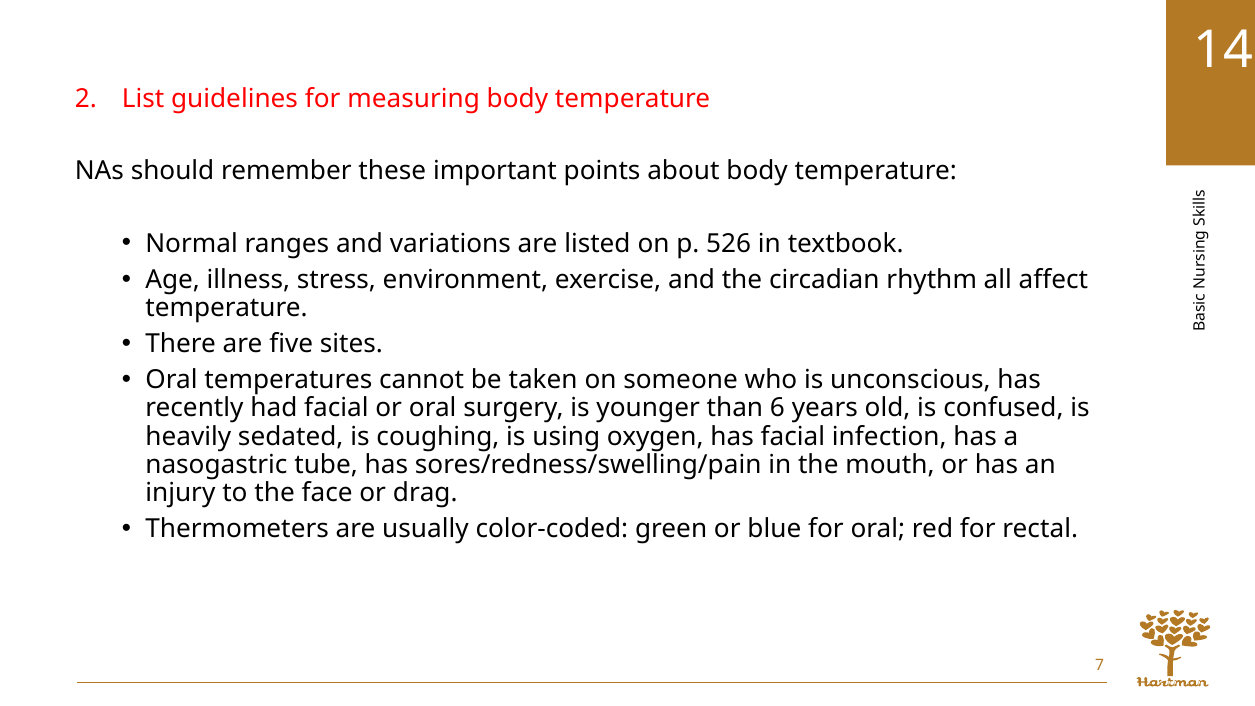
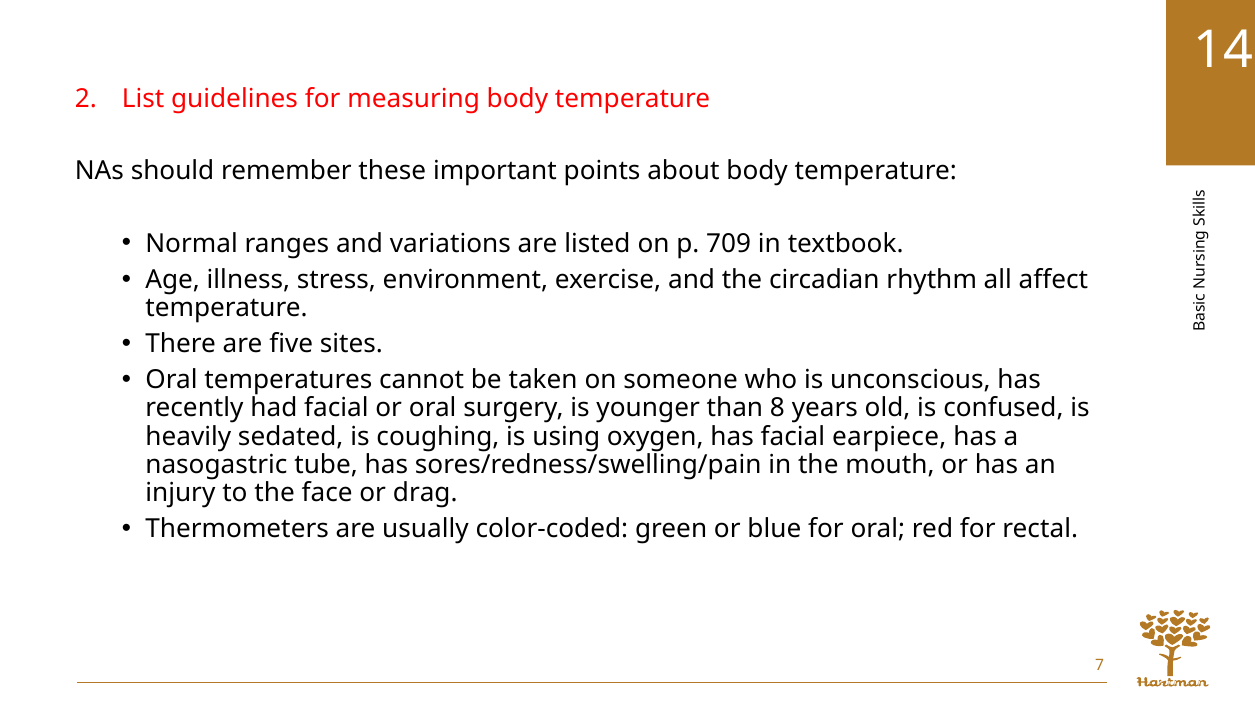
526: 526 -> 709 (729, 243)
6: 6 -> 8 (777, 408)
infection: infection -> earpiece (889, 436)
